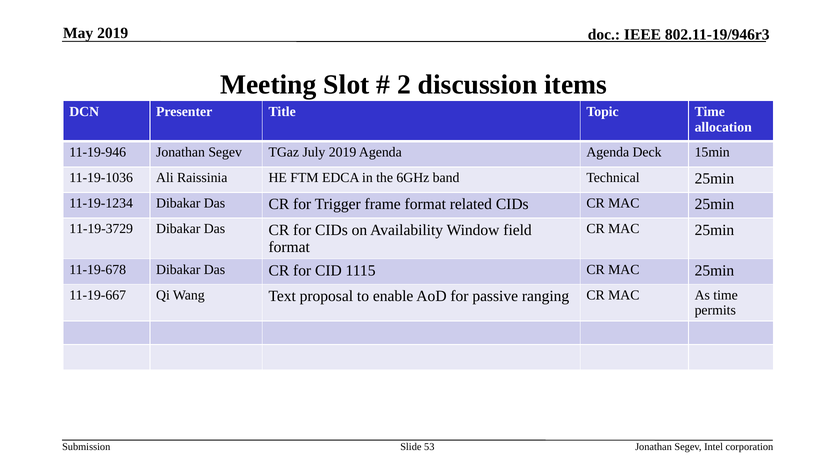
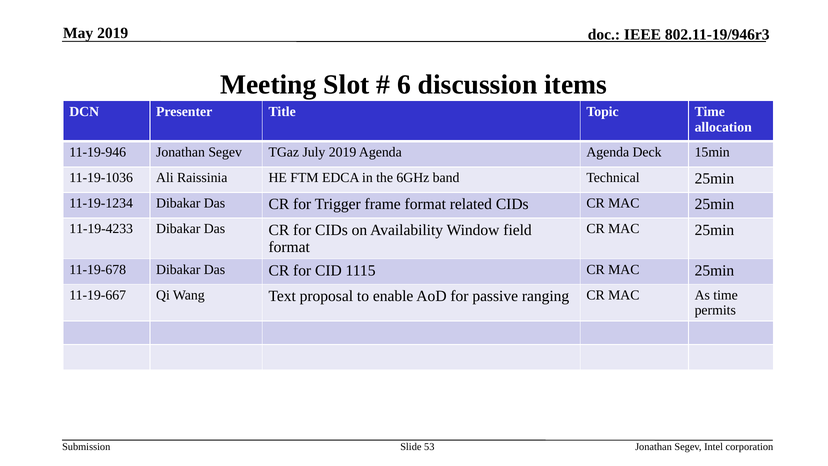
2: 2 -> 6 (404, 85)
11-19-3729: 11-19-3729 -> 11-19-4233 (101, 229)
